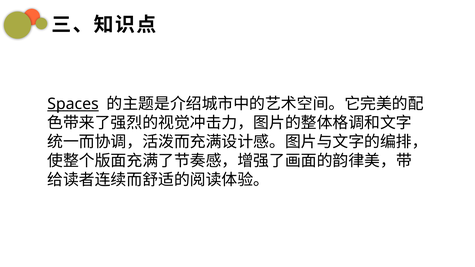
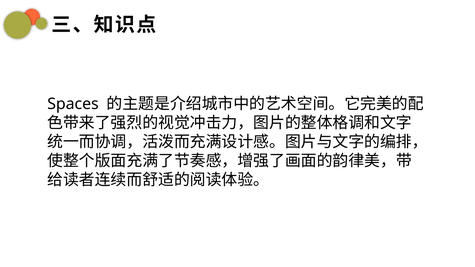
Spaces underline: present -> none (73, 104)
